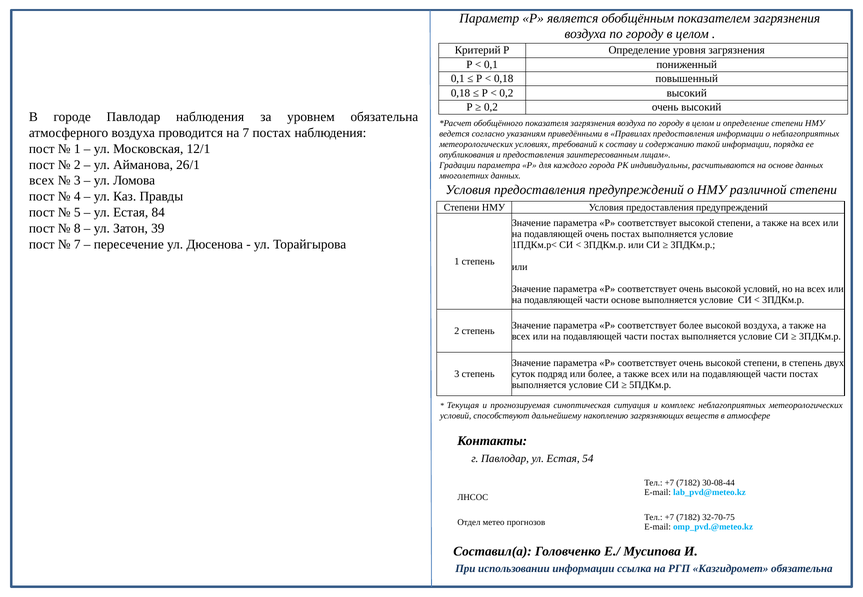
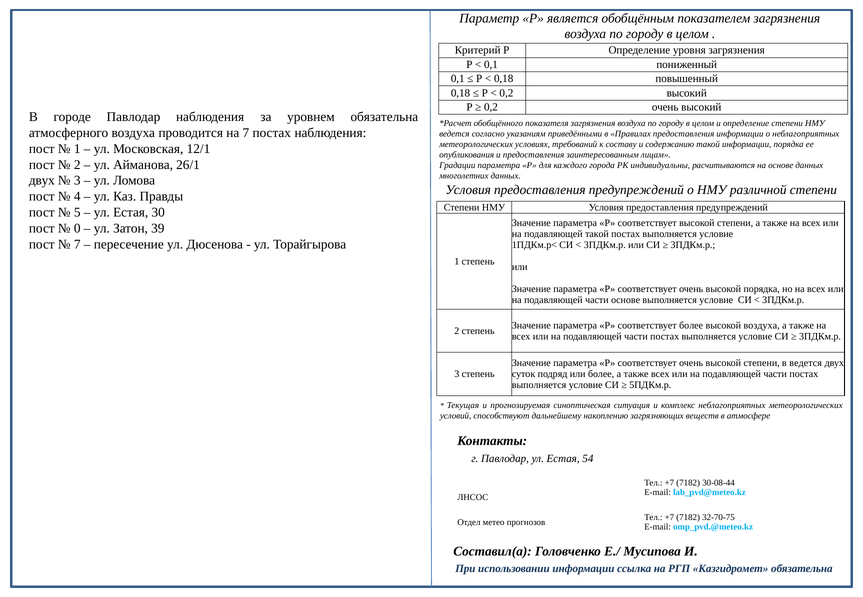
всех: всех -> двух (42, 181)
84: 84 -> 30 (158, 213)
8: 8 -> 0 (77, 229)
подавляющей очень: очень -> такой (597, 234)
высокой условий: условий -> порядка (762, 289)
в степень: степень -> ведется (806, 363)
